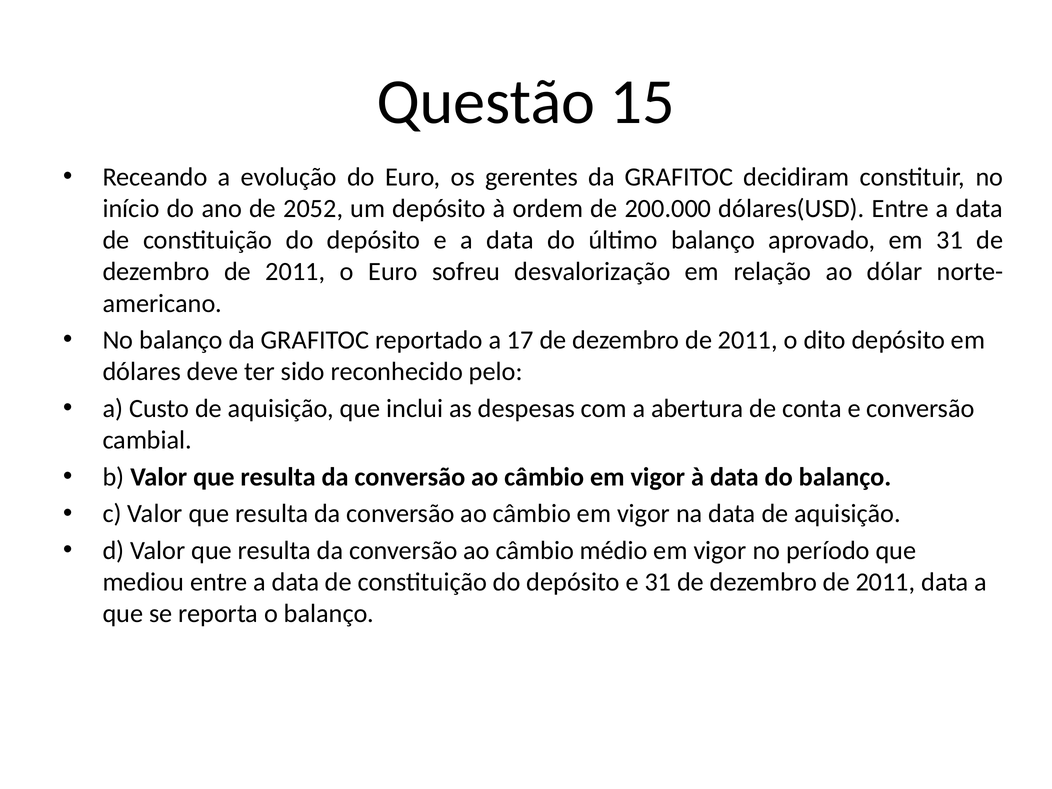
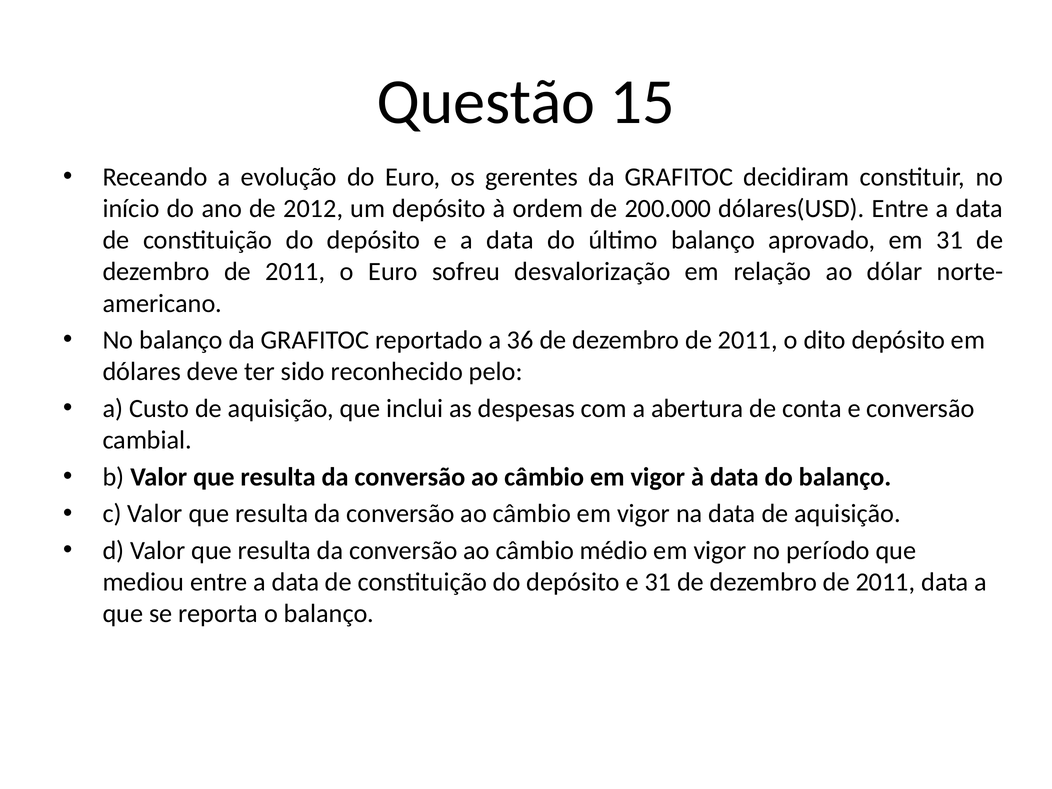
2052: 2052 -> 2012 (313, 209)
17: 17 -> 36 (520, 340)
